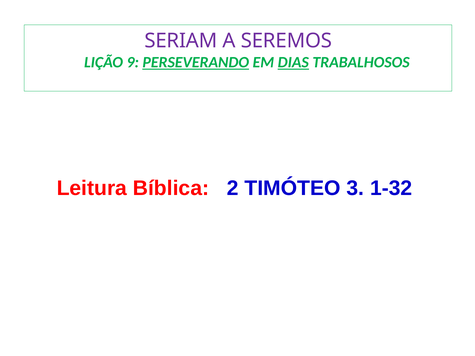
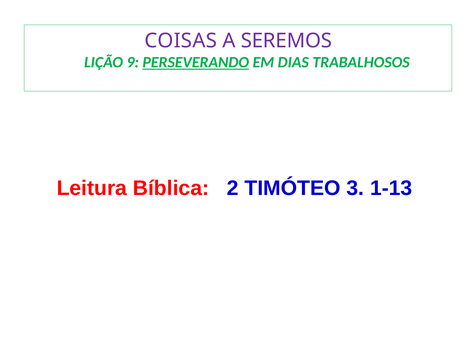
SERIAM: SERIAM -> COISAS (181, 41)
DIAS underline: present -> none (293, 62)
1-32: 1-32 -> 1-13 (391, 188)
